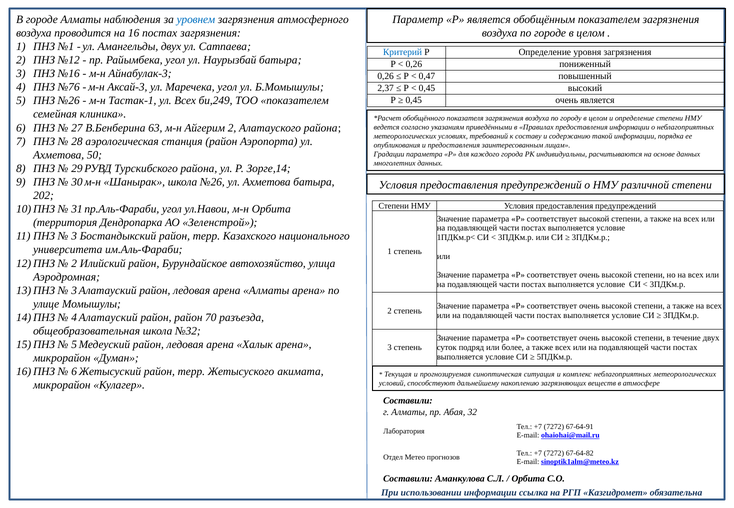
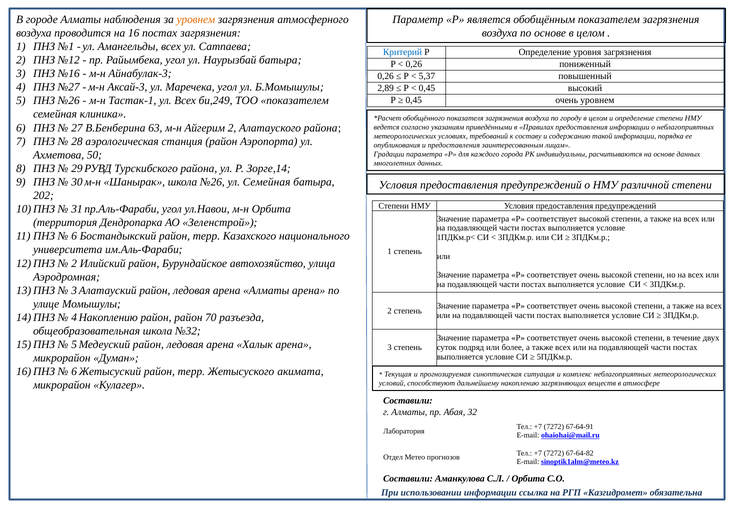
уровнем colour: blue -> orange (196, 19)
по городе: городе -> основе (550, 33)
Амангельды двух: двух -> всех (171, 47)
0,47: 0,47 -> 5,37 (427, 76)
№76: №76 -> №27 (69, 87)
2,37: 2,37 -> 2,89 (386, 88)
очень является: является -> уровнем (597, 100)
№26 ул Ахметова: Ахметова -> Семейная (267, 182)
3: 3 -> 6 (74, 236)
4 Алатауский: Алатауский -> Накоплению (108, 318)
